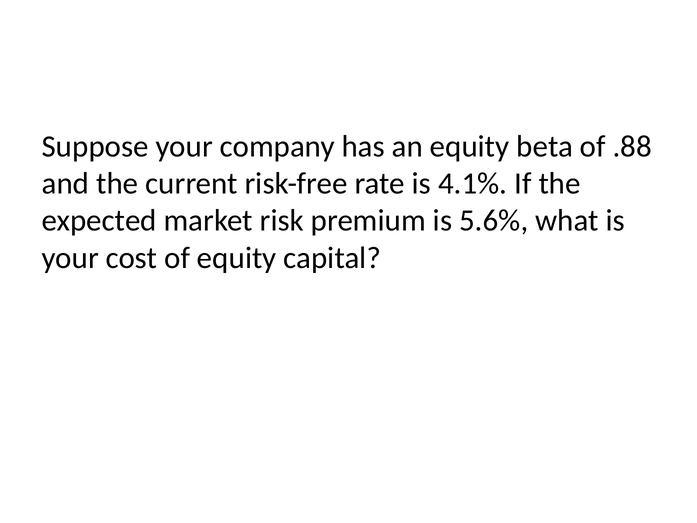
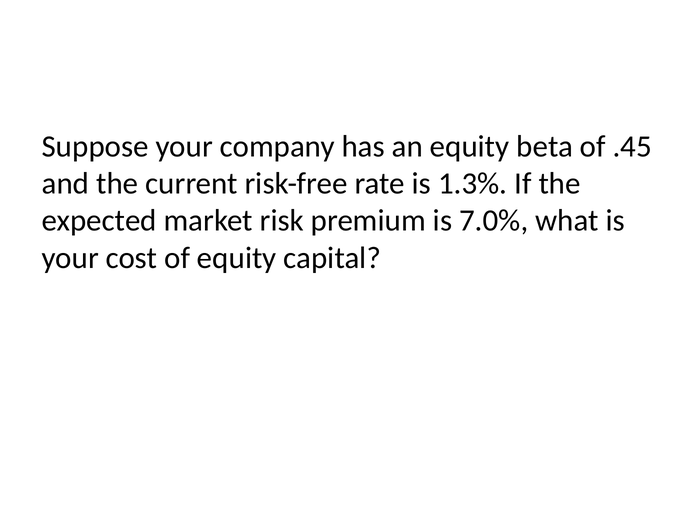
.88: .88 -> .45 (632, 146)
4.1%: 4.1% -> 1.3% (473, 183)
5.6%: 5.6% -> 7.0% (494, 221)
